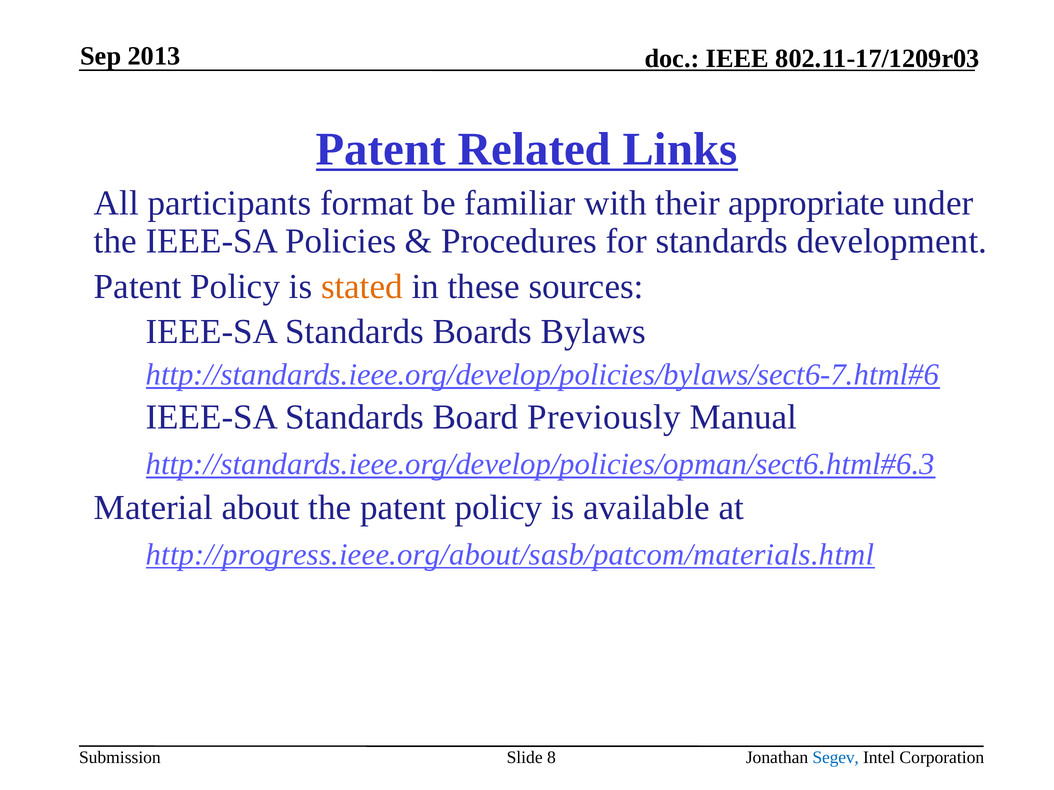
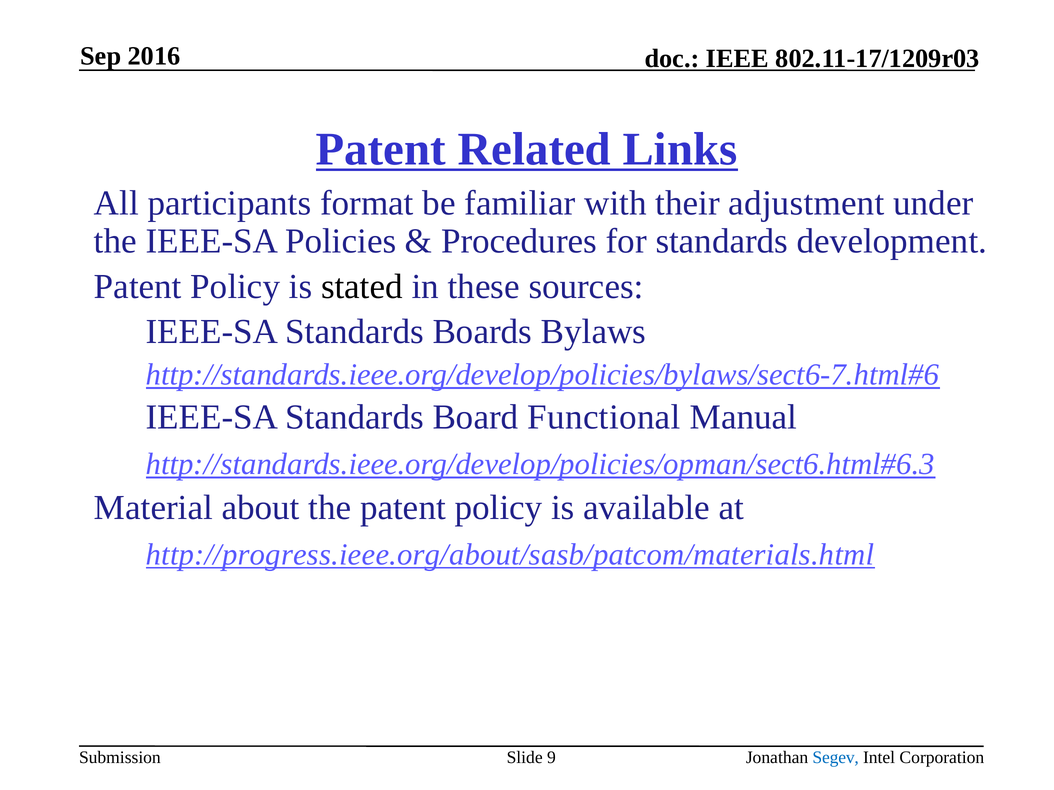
2013: 2013 -> 2016 (154, 56)
appropriate: appropriate -> adjustment (806, 203)
stated colour: orange -> black (362, 287)
Previously: Previously -> Functional (604, 418)
8: 8 -> 9 (551, 758)
